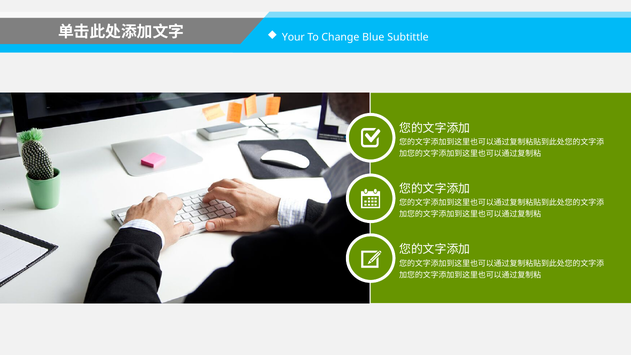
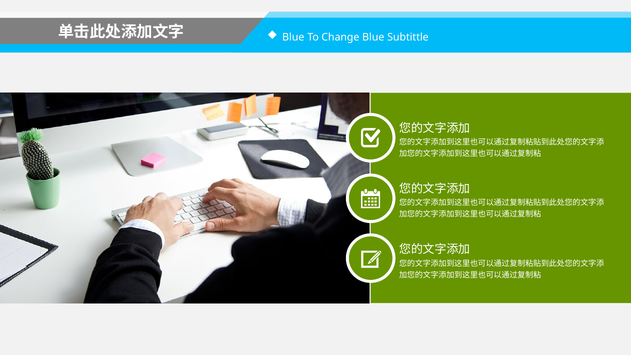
Your: Your -> Blue (293, 37)
